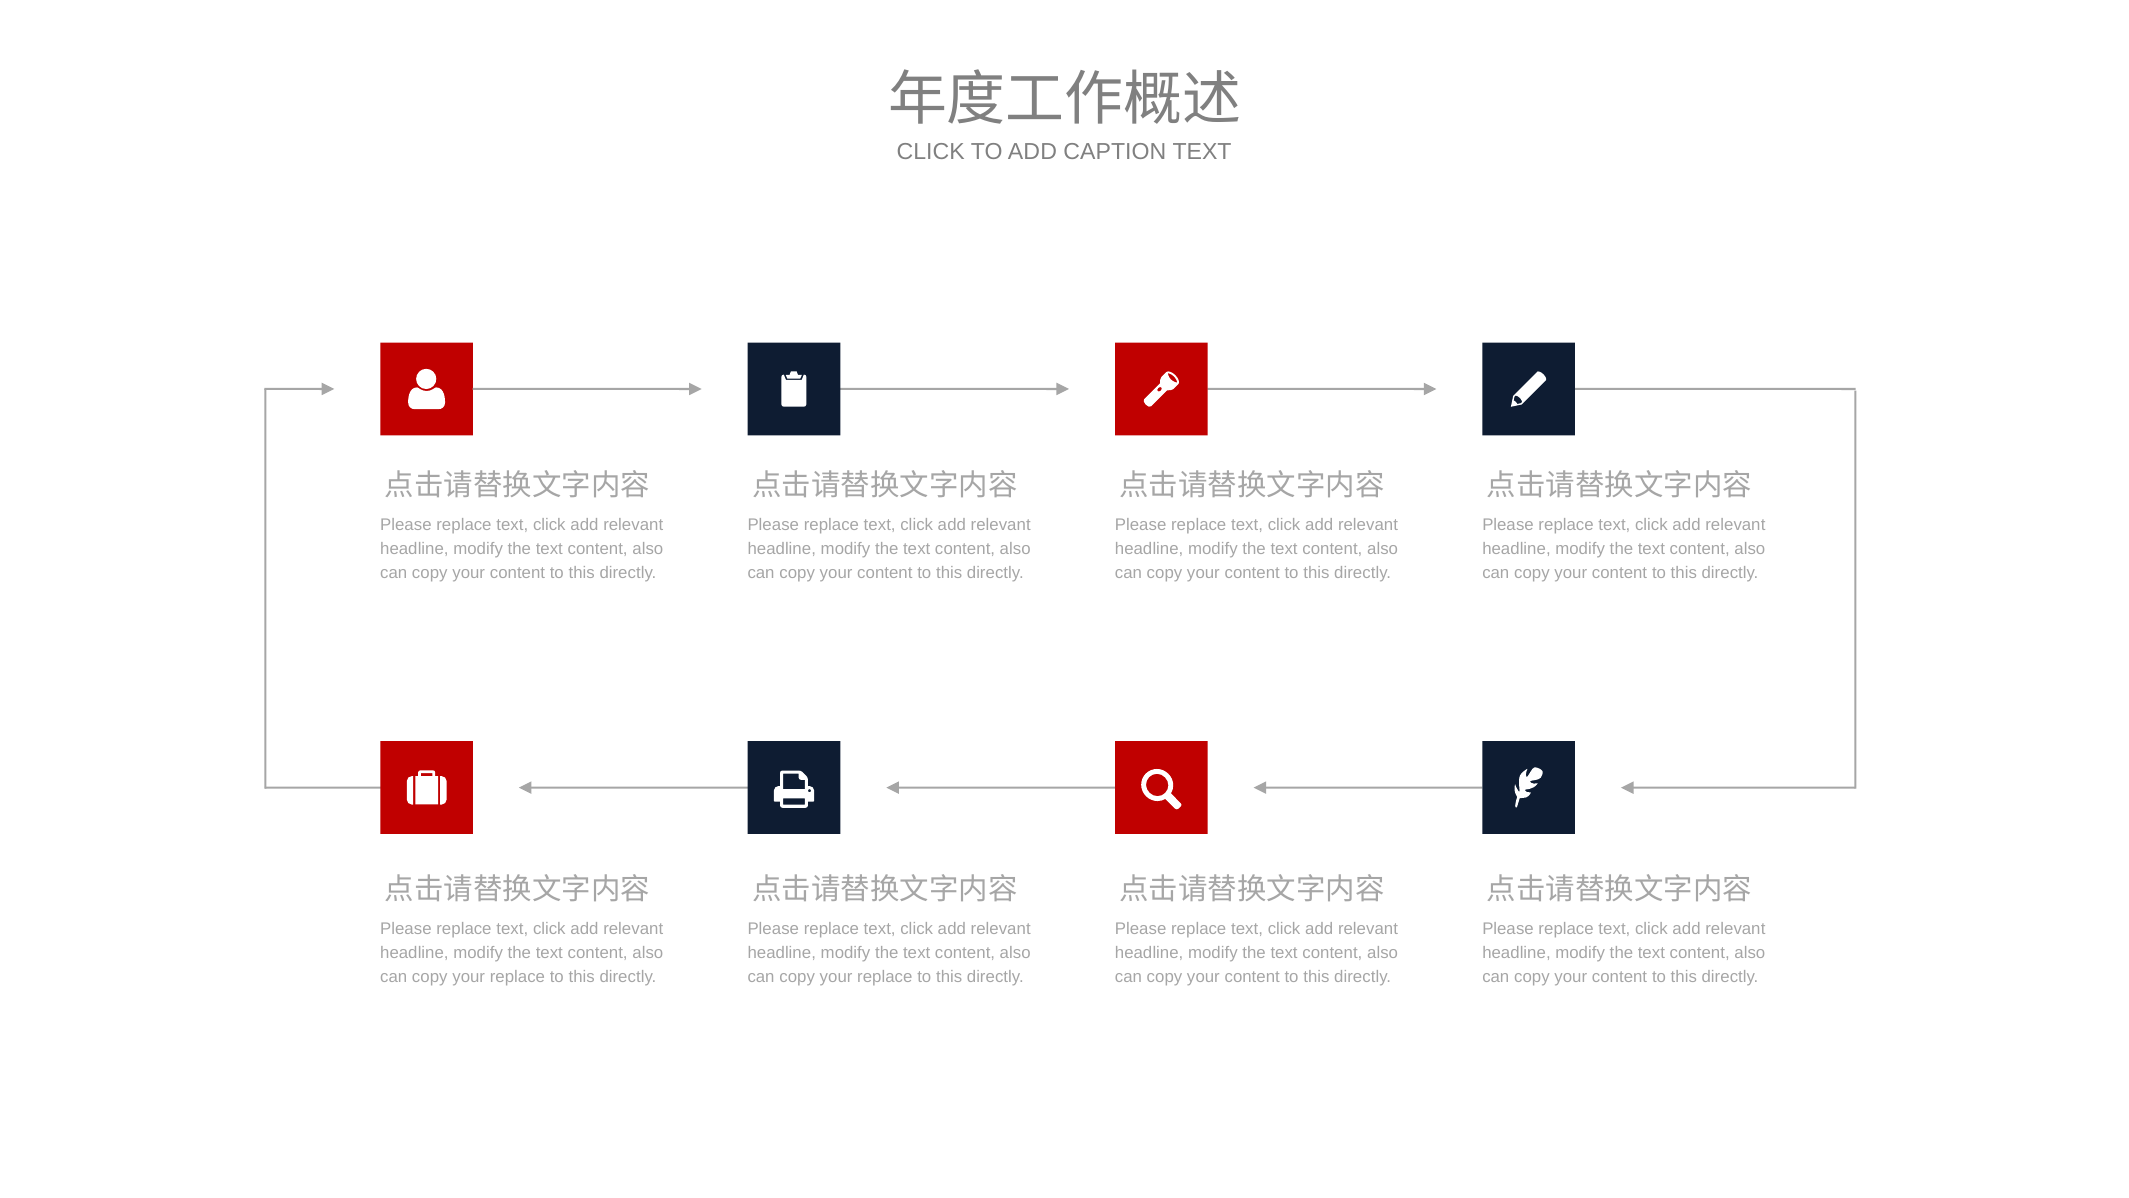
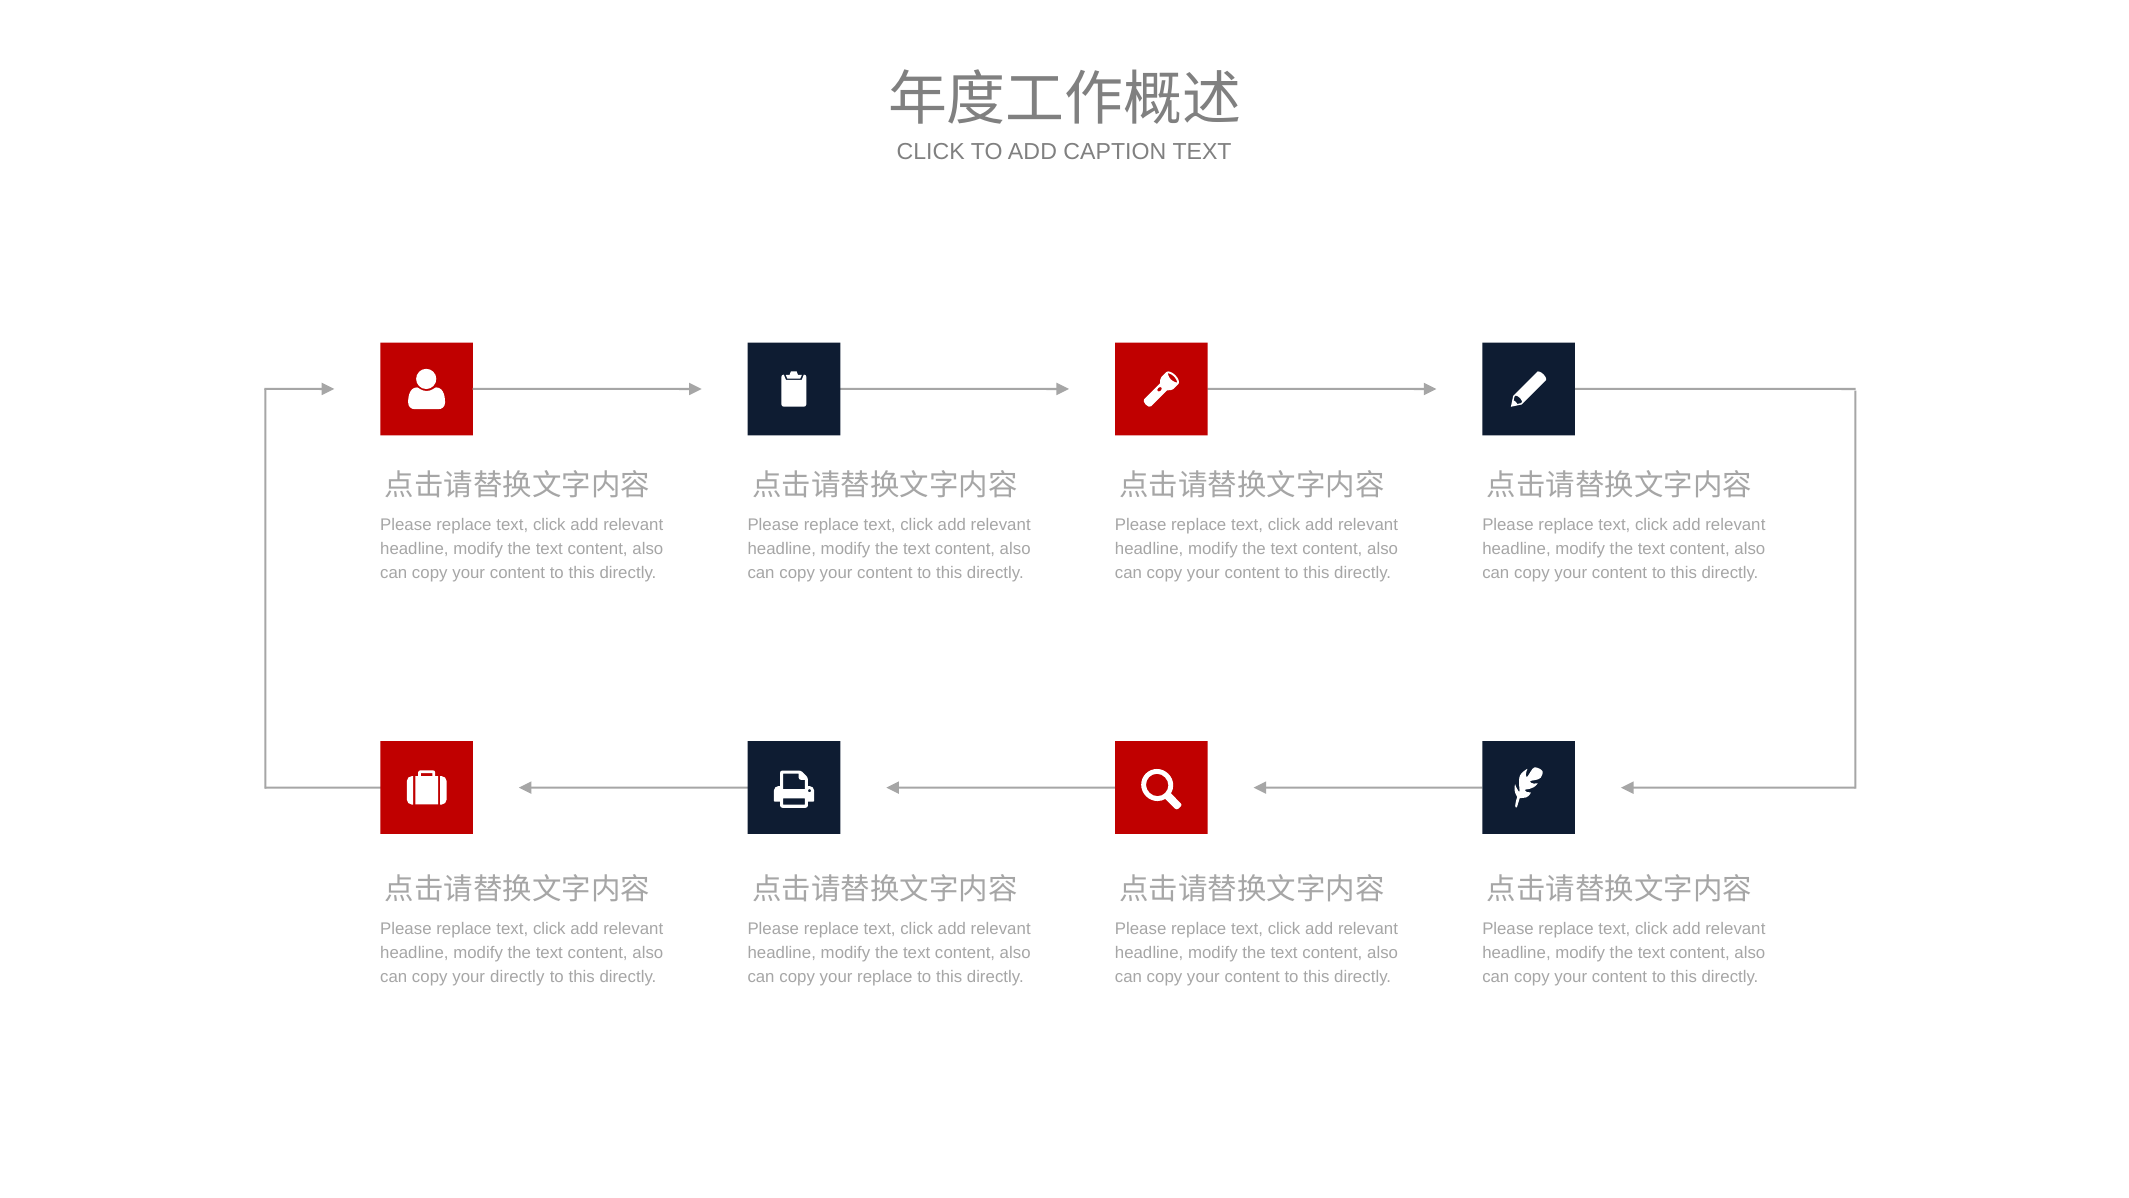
replace: replace -> directly (517, 976)
